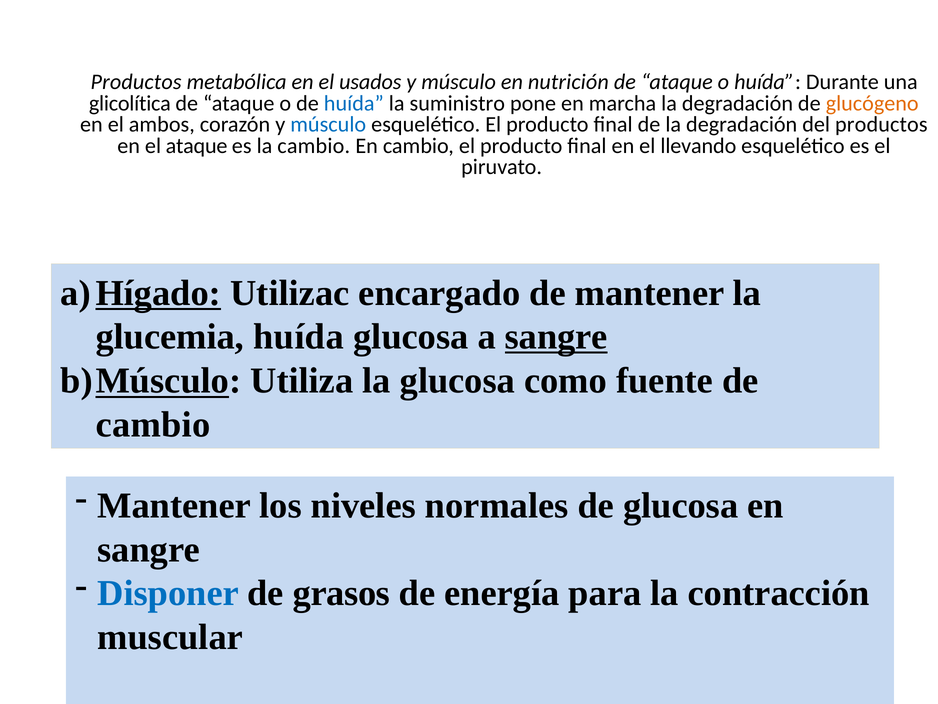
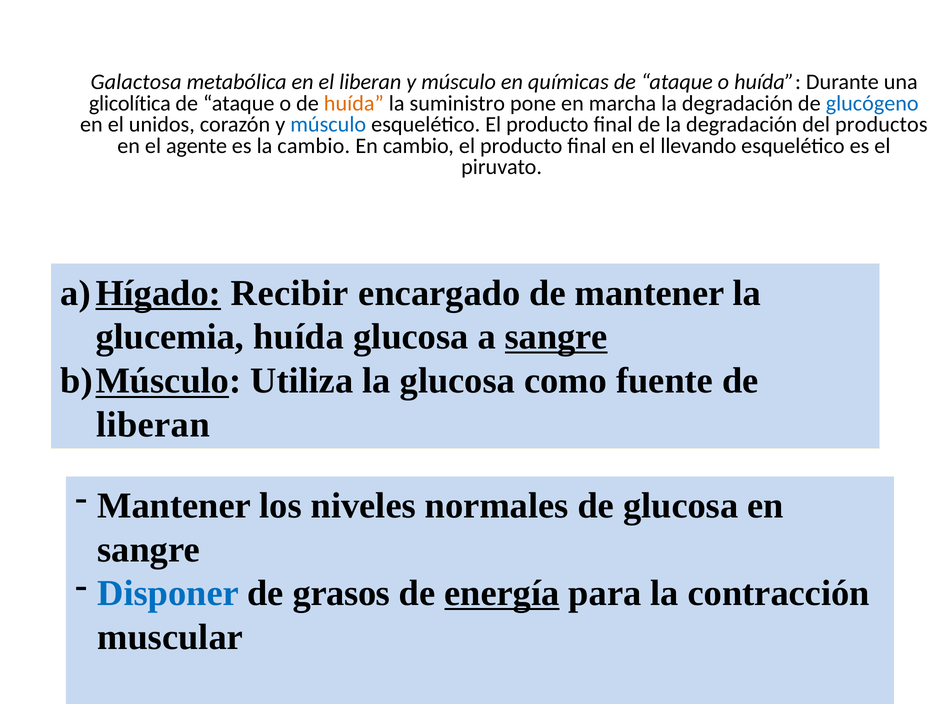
Productos: Productos -> Galactosa (136, 82)
el usados: usados -> liberan (370, 82)
nutrición: nutrición -> químicas (568, 82)
huída colour: blue -> orange (354, 103)
glucógeno colour: orange -> blue (872, 103)
ambos: ambos -> unidos (162, 124)
el ataque: ataque -> agente (197, 146)
Utilizac: Utilizac -> Recibir (290, 293)
cambio: cambio -> liberan (153, 424)
energía underline: none -> present (502, 593)
